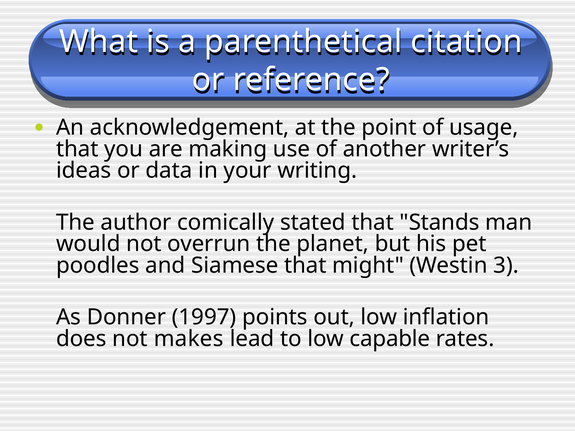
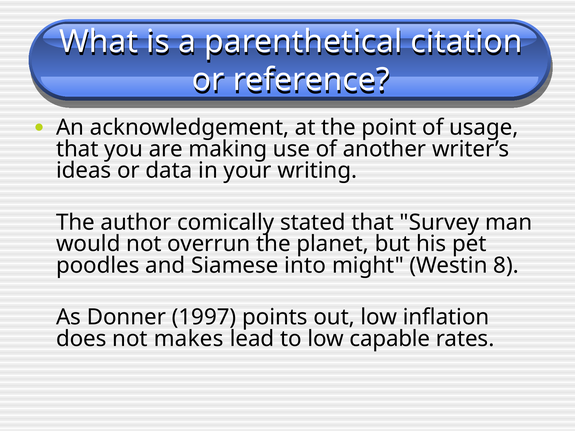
Stands: Stands -> Survey (439, 223)
Siamese that: that -> into (305, 266)
3: 3 -> 8 (506, 266)
